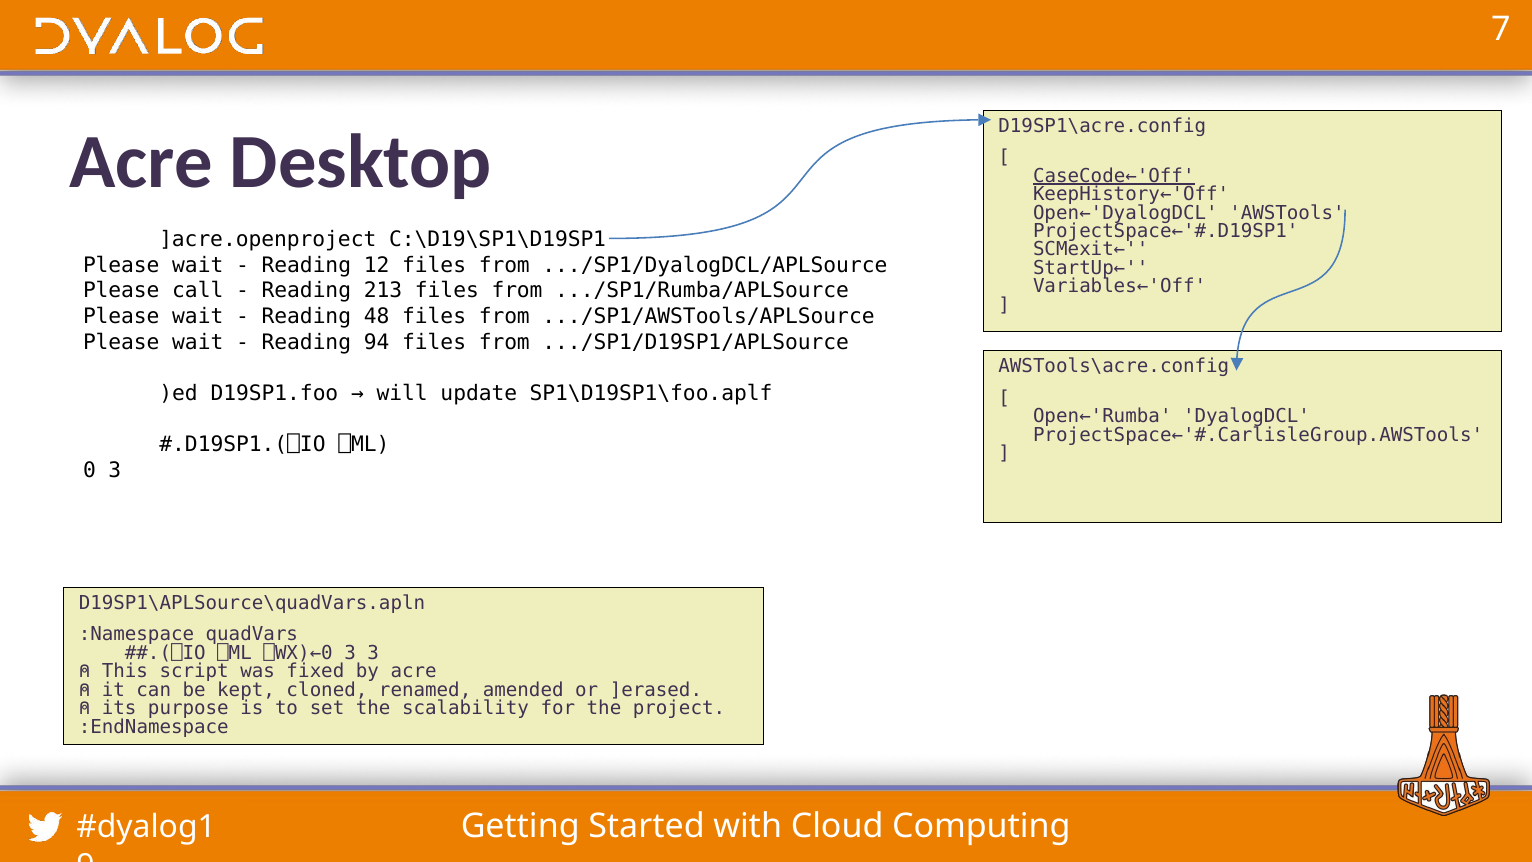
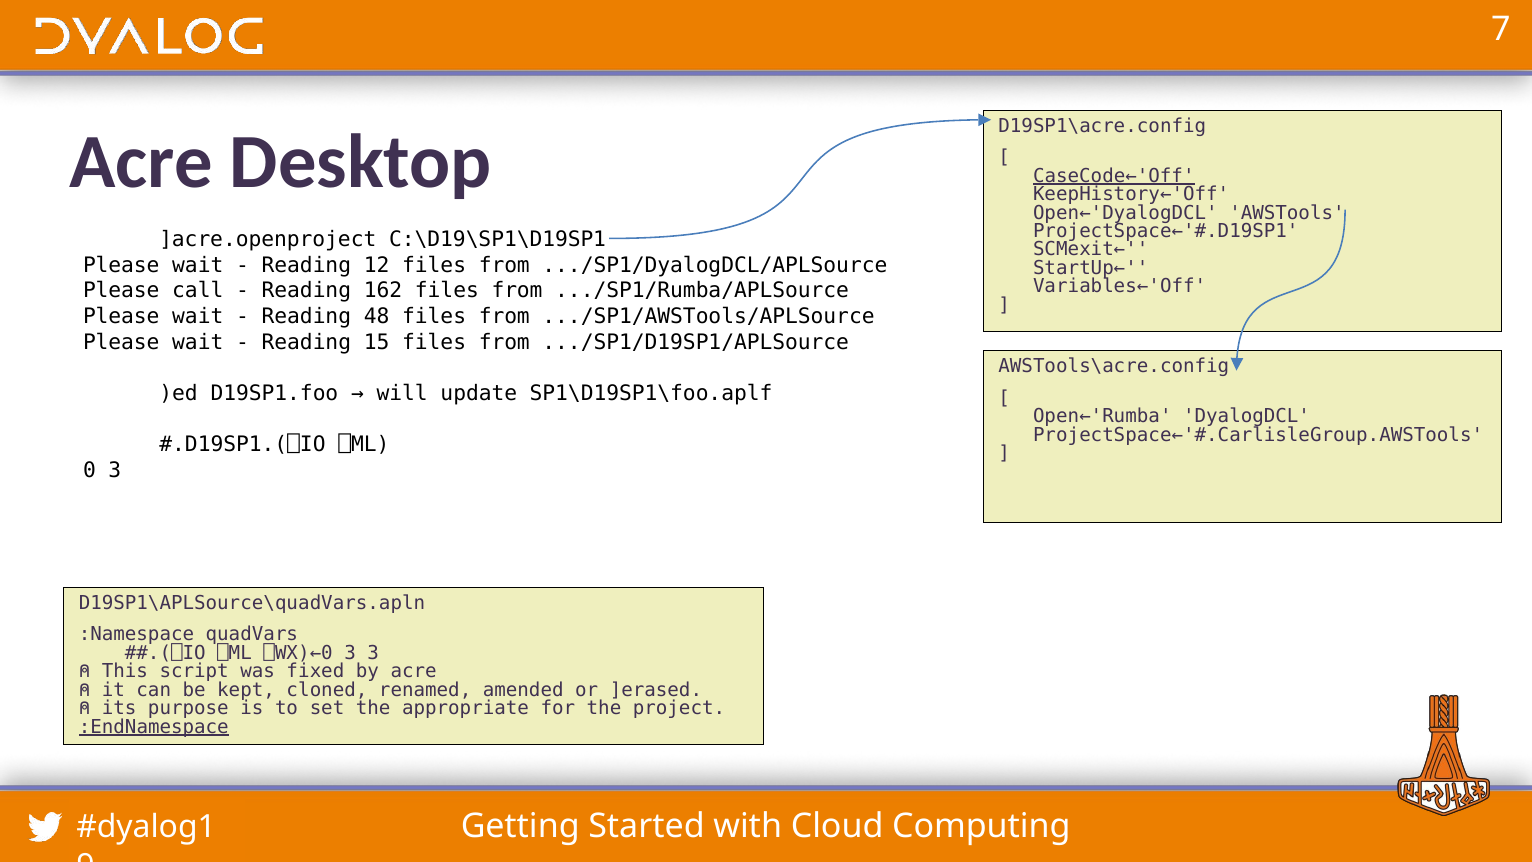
213: 213 -> 162 (383, 291)
94: 94 -> 15 (377, 342)
scalability: scalability -> appropriate (465, 708)
:EndNamespace underline: none -> present (154, 727)
